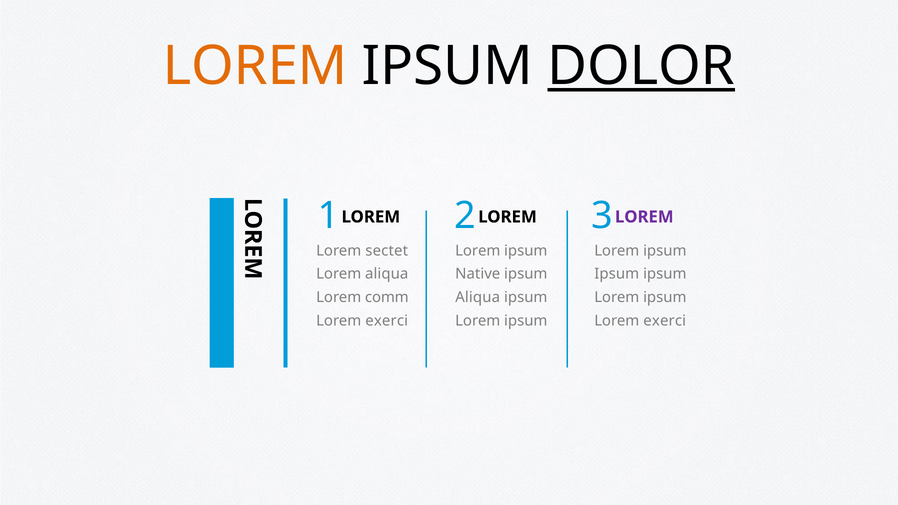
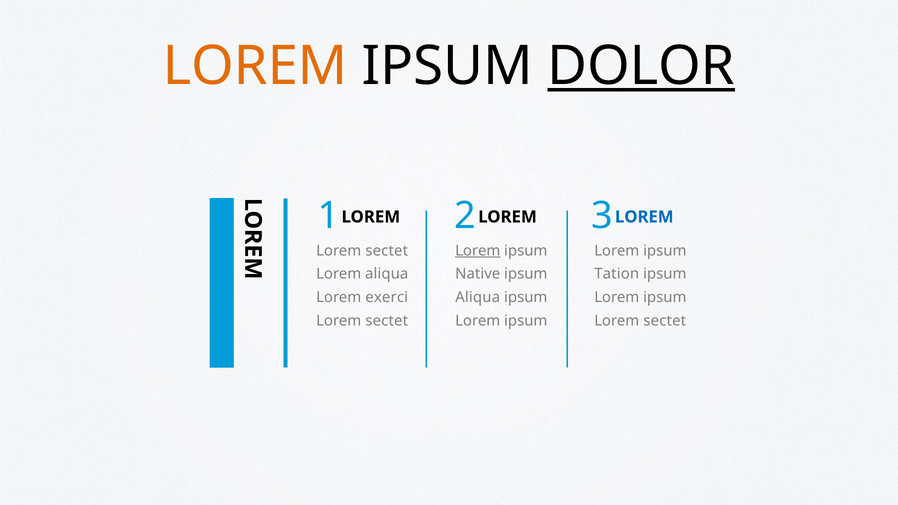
LOREM colour: purple -> blue (644, 217)
Lorem underline: none -> present (478, 251)
Ipsum: Ipsum -> Tation (617, 274)
comm: comm -> exerci (387, 297)
exerci: exerci -> sectet (387, 321)
exerci: exerci -> sectet (665, 321)
